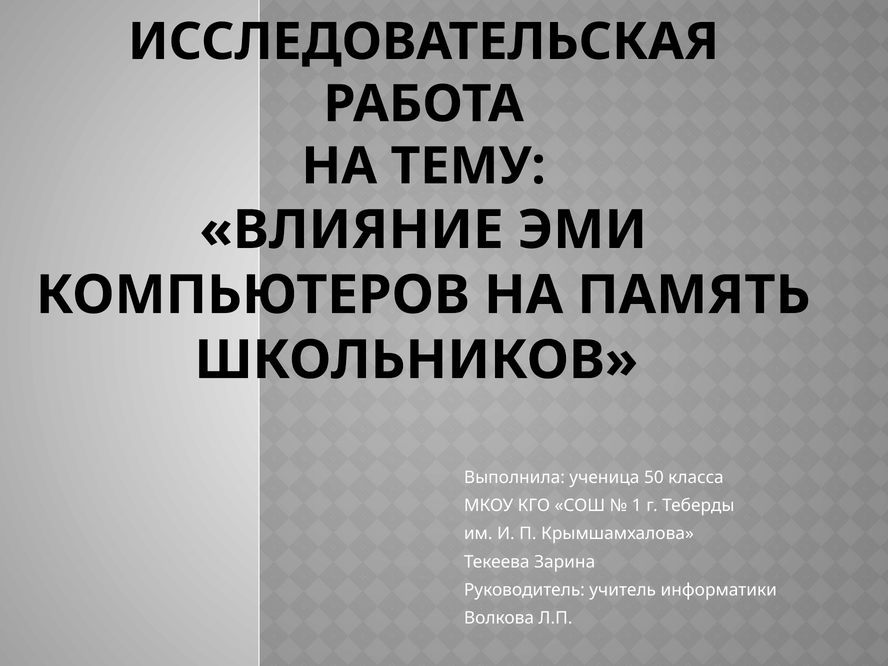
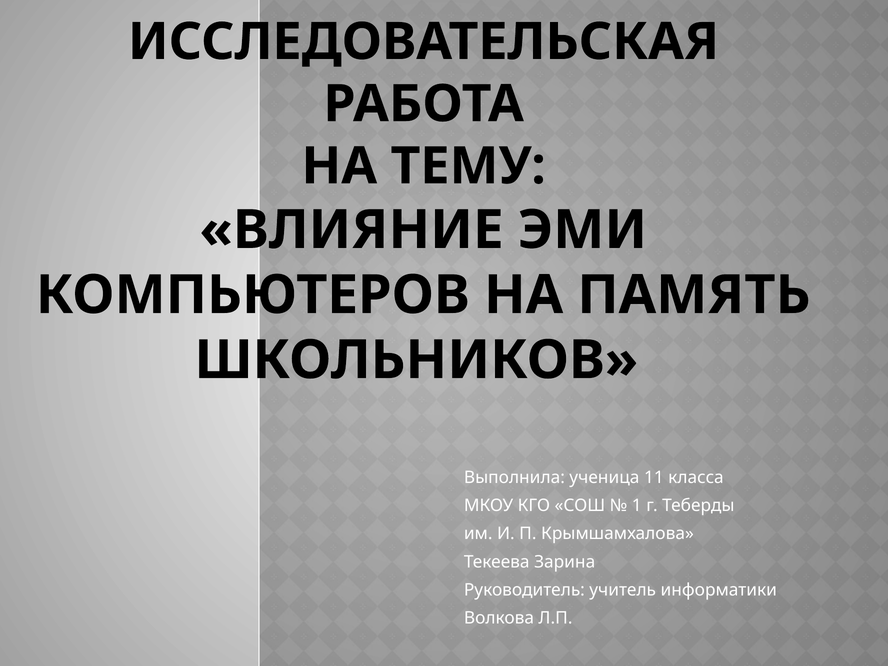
50: 50 -> 11 (654, 477)
